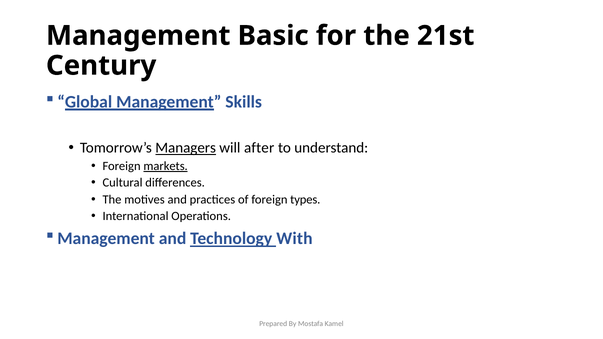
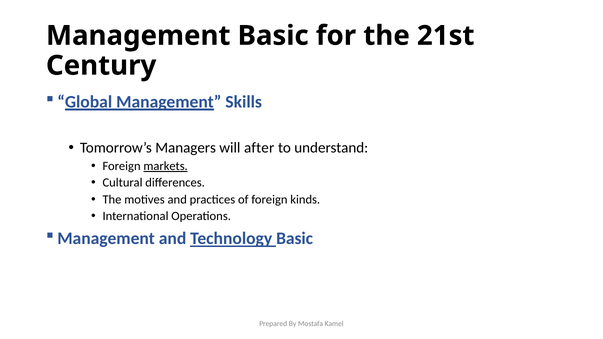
Managers underline: present -> none (186, 148)
types: types -> kinds (305, 199)
Technology With: With -> Basic (295, 239)
